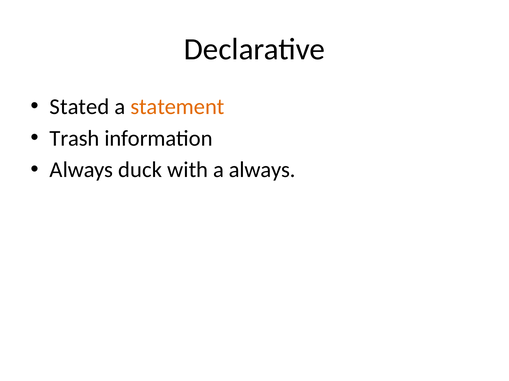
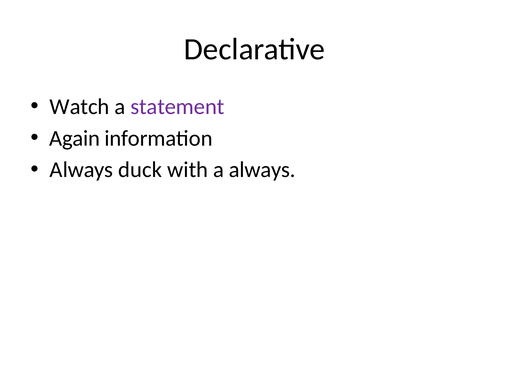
Stated: Stated -> Watch (80, 107)
statement colour: orange -> purple (177, 107)
Trash: Trash -> Again (75, 139)
